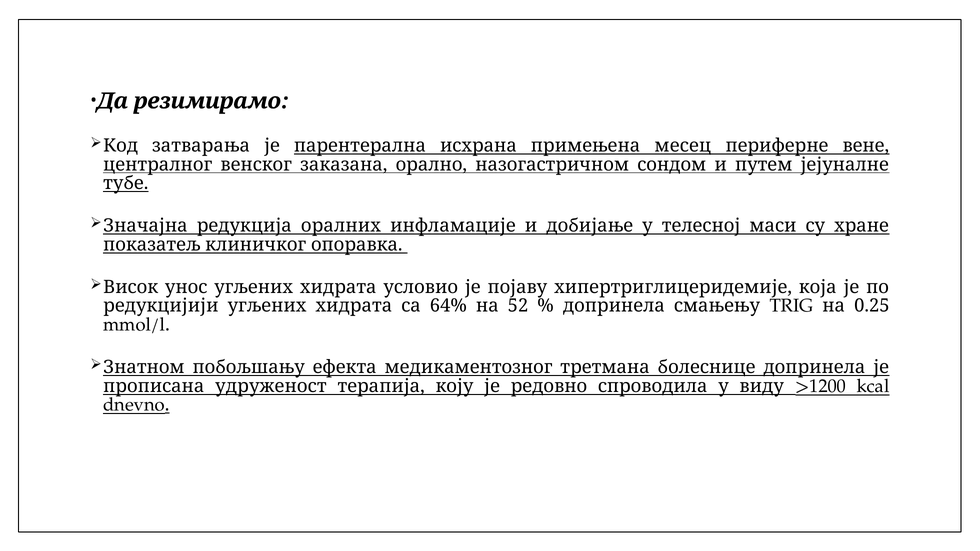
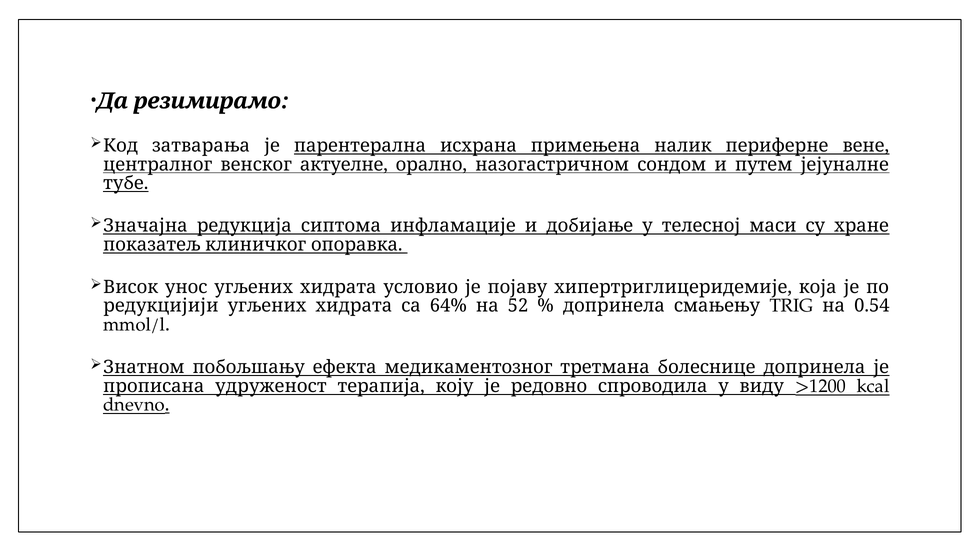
месец: месец -> налик (683, 146)
заказана: заказана -> актуелне (344, 165)
оралних: оралних -> сиптома (341, 226)
0.25: 0.25 -> 0.54 (872, 306)
